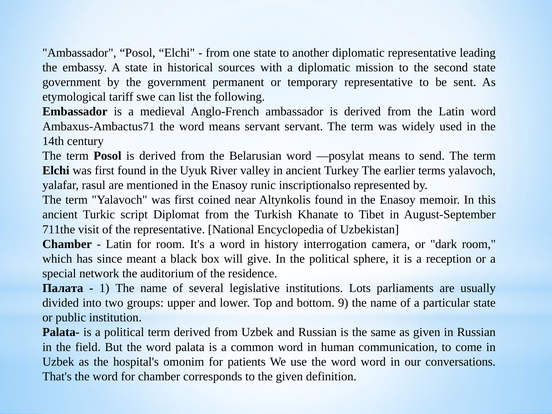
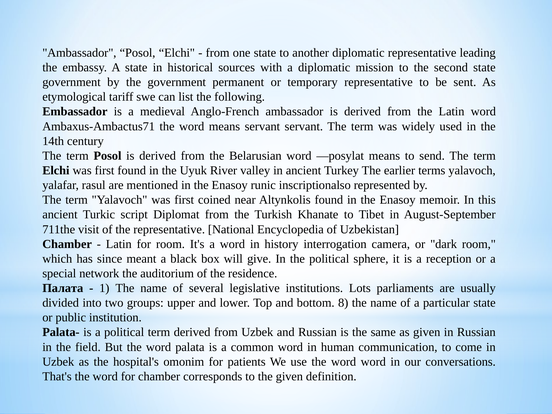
9: 9 -> 8 (343, 303)
